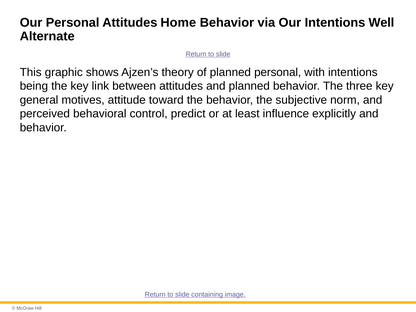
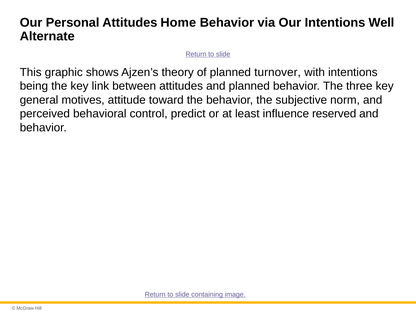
planned personal: personal -> turnover (278, 72)
explicitly: explicitly -> reserved (334, 114)
